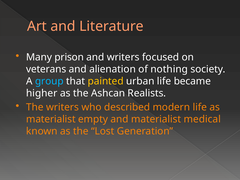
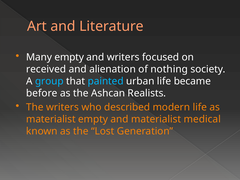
Many prison: prison -> empty (69, 57)
veterans: veterans -> received (46, 69)
painted colour: yellow -> light blue (106, 81)
higher: higher -> before (42, 93)
